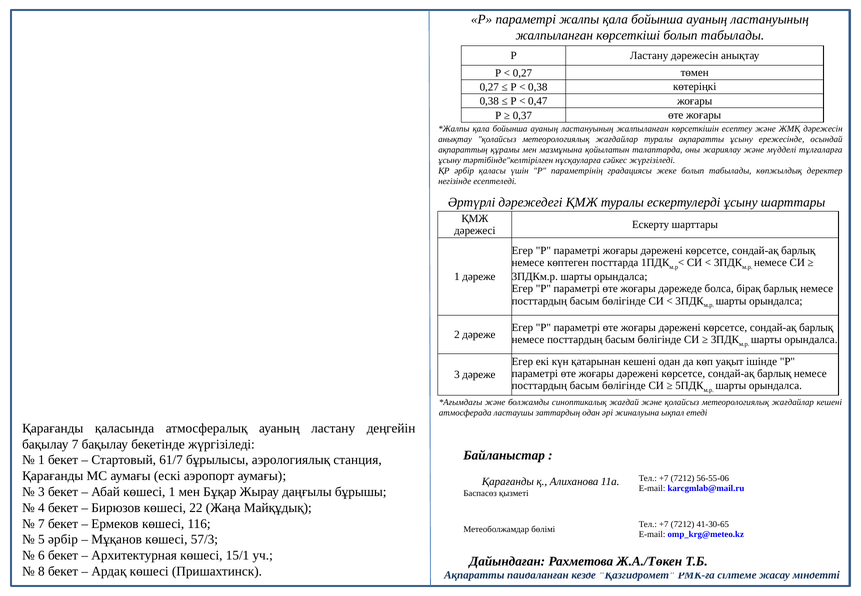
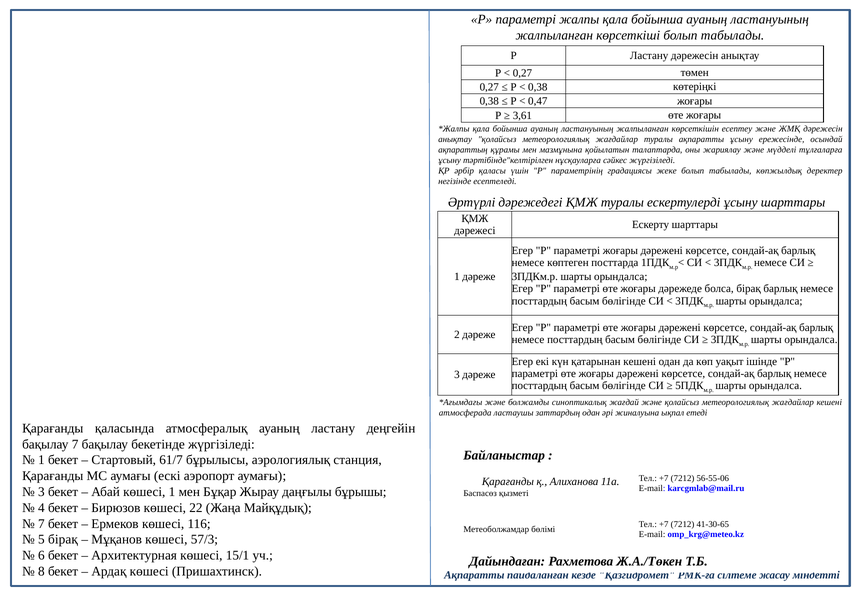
0,37: 0,37 -> 3,61 (522, 116)
5 әрбір: әрбір -> бірақ (63, 540)
